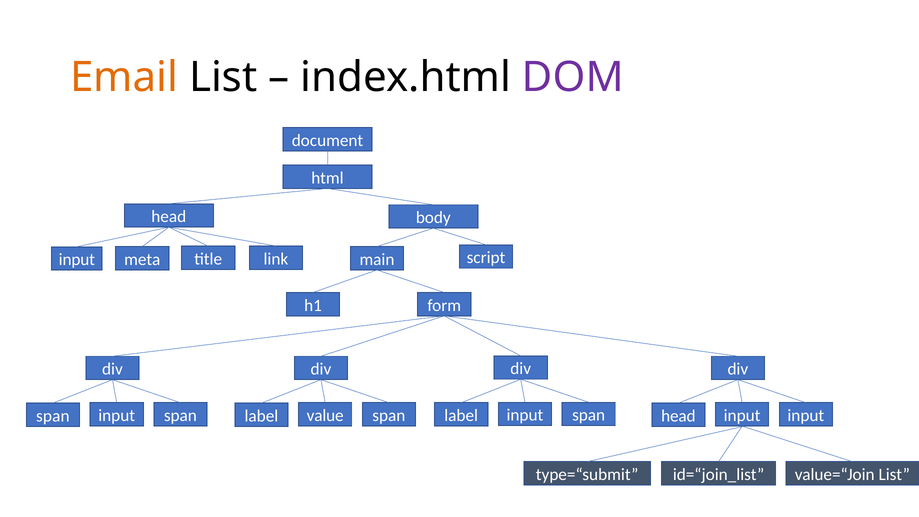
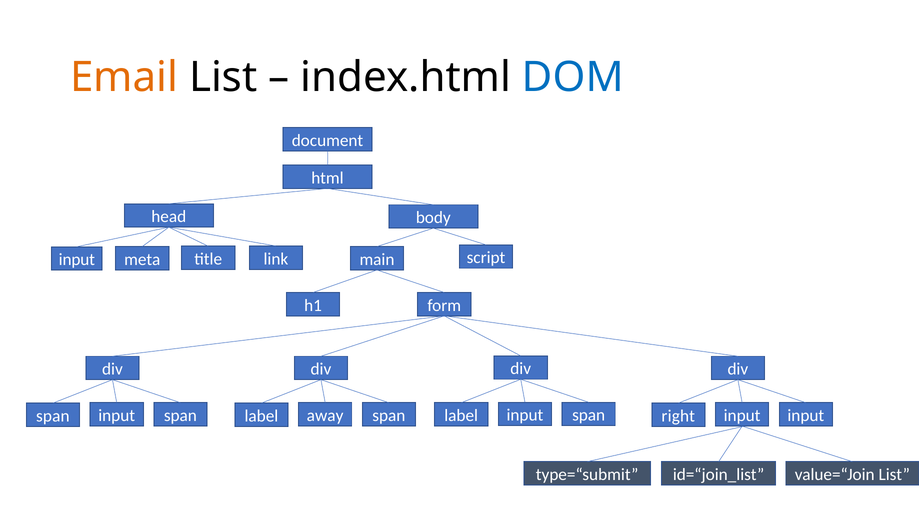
DOM colour: purple -> blue (573, 77)
value: value -> away (325, 416)
head: head -> right (678, 416)
